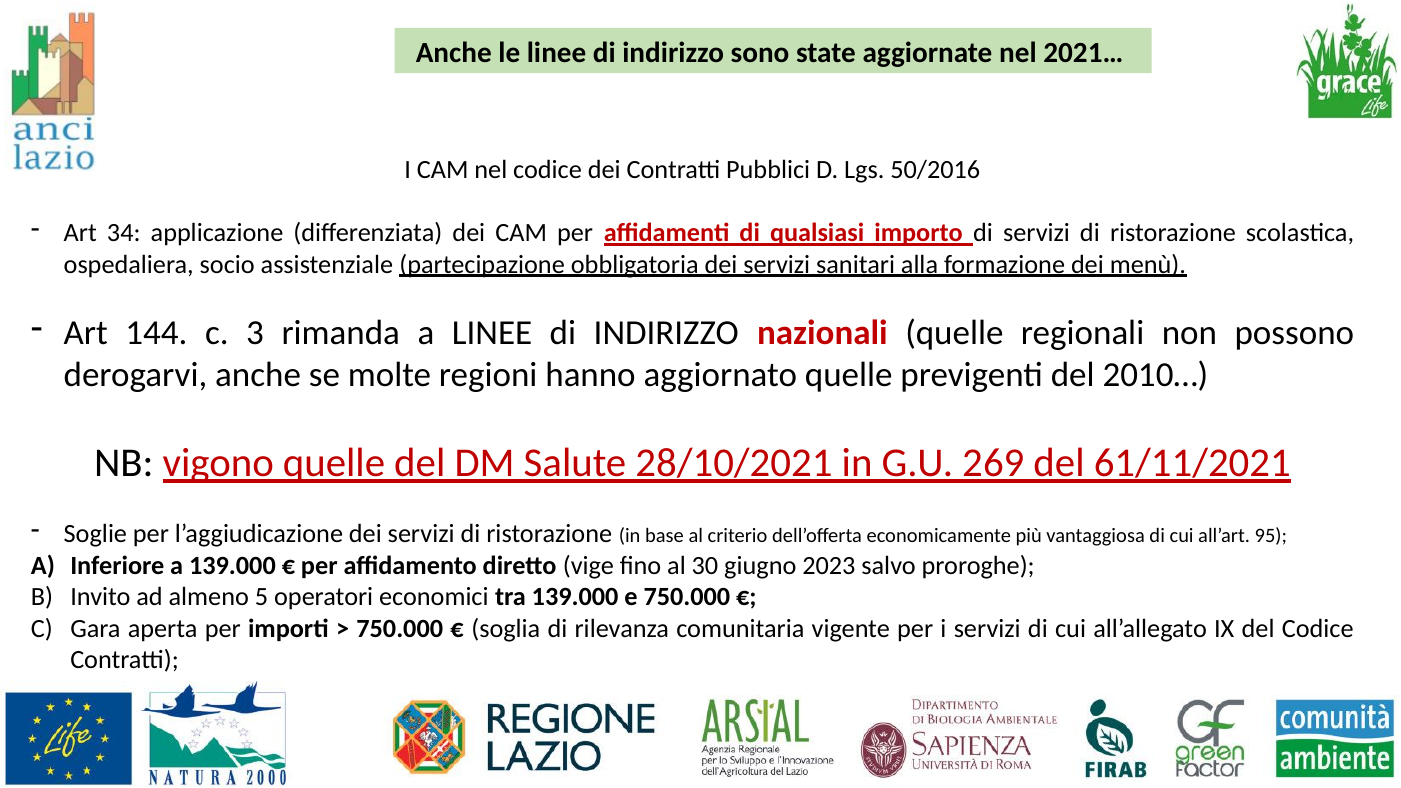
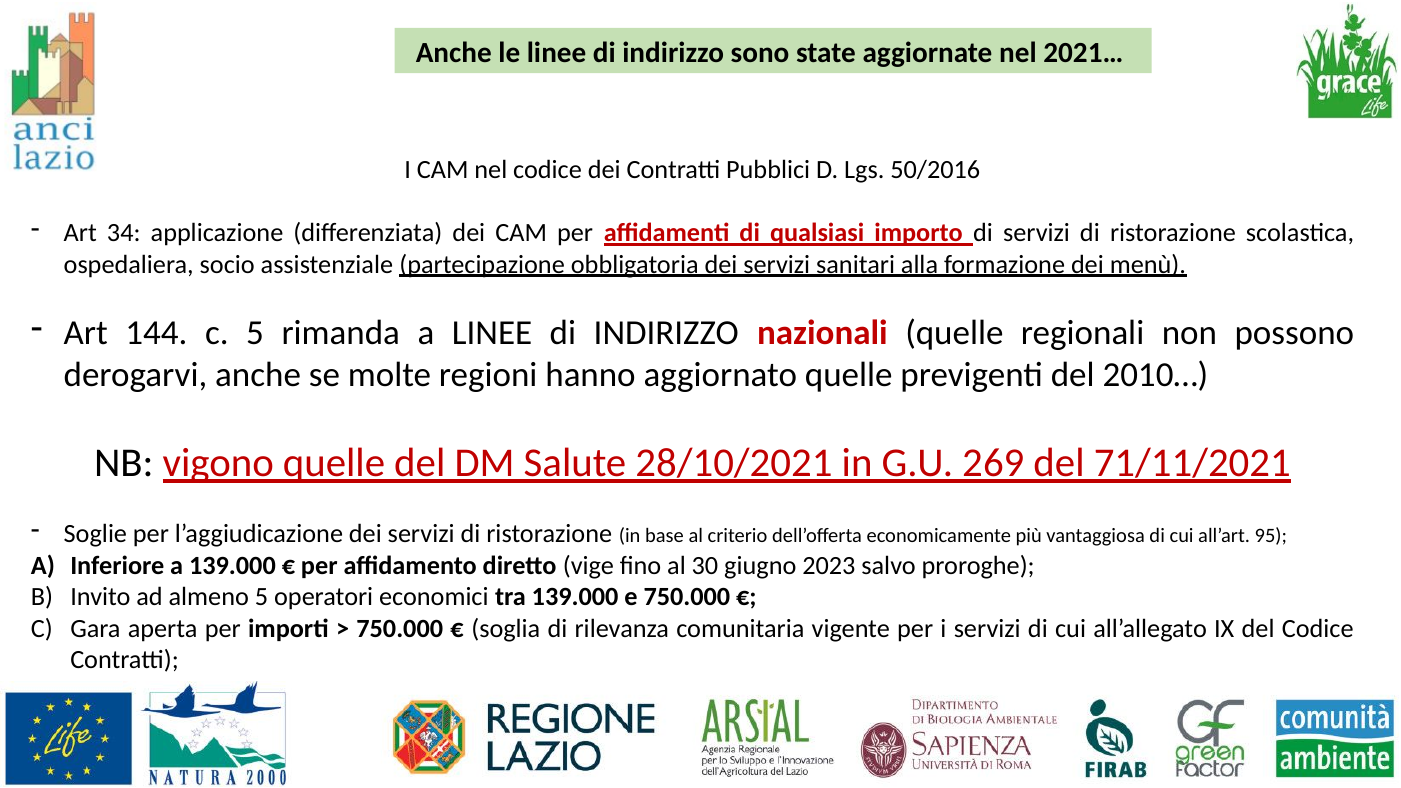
c 3: 3 -> 5 (255, 333)
61/11/2021: 61/11/2021 -> 71/11/2021 (1192, 463)
